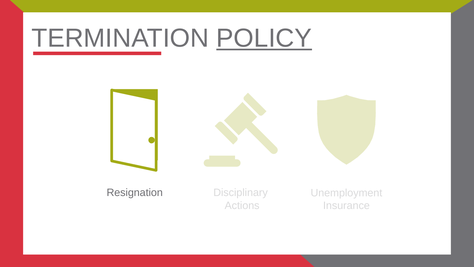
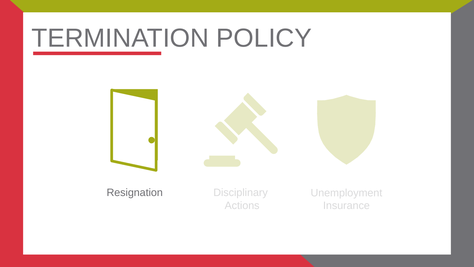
POLICY underline: present -> none (264, 38)
